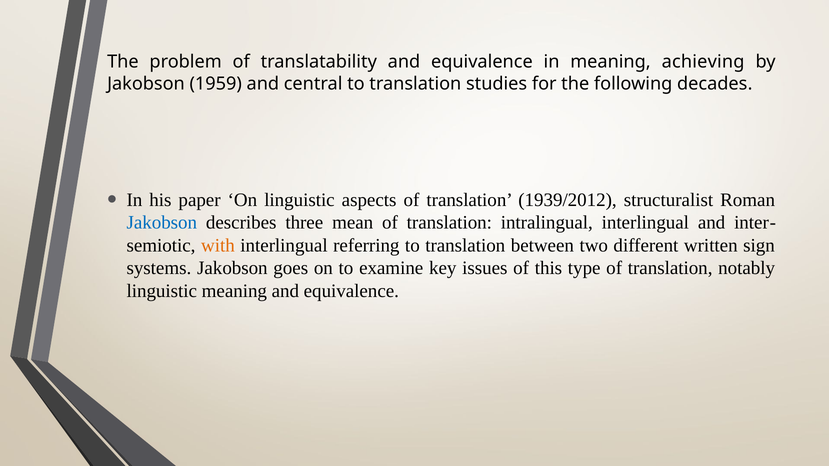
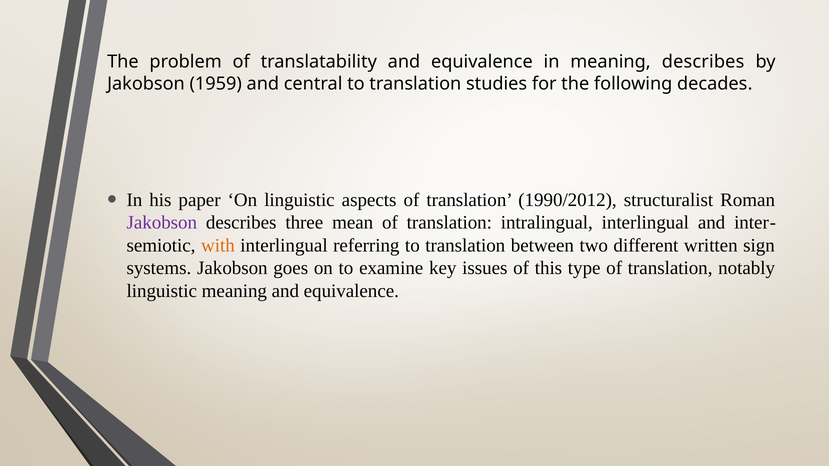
meaning achieving: achieving -> describes (703, 62)
1939/2012: 1939/2012 -> 1990/2012 (567, 200)
Jakobson colour: blue -> purple (162, 223)
